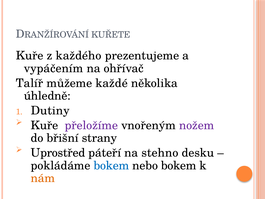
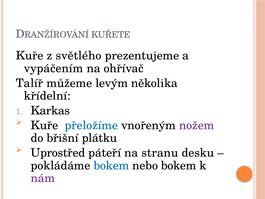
každého: každého -> světlého (79, 56)
každé: každé -> levým (112, 83)
úhledně: úhledně -> křídelní (47, 96)
Dutiny: Dutiny -> Karkas (50, 110)
přeložíme colour: purple -> blue (91, 125)
strany: strany -> plátku (100, 138)
stehno: stehno -> stranu (160, 153)
nám colour: orange -> purple (43, 178)
